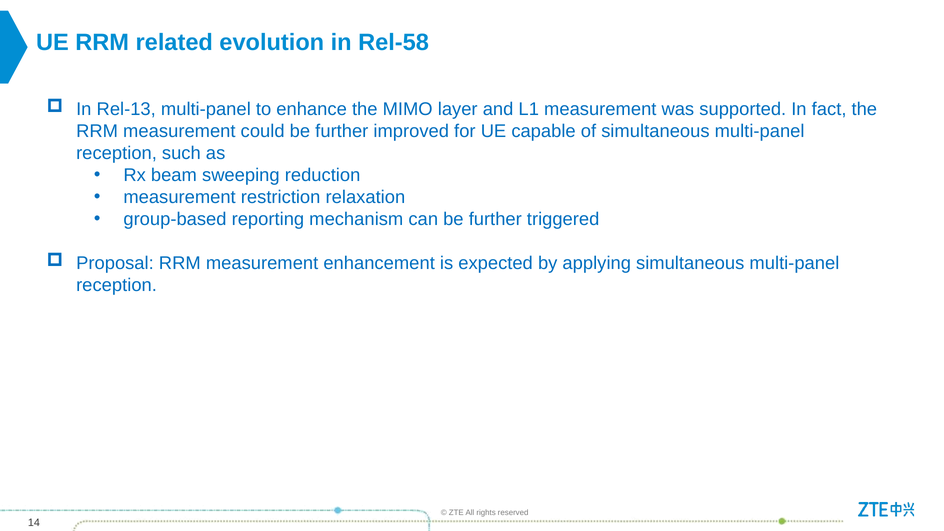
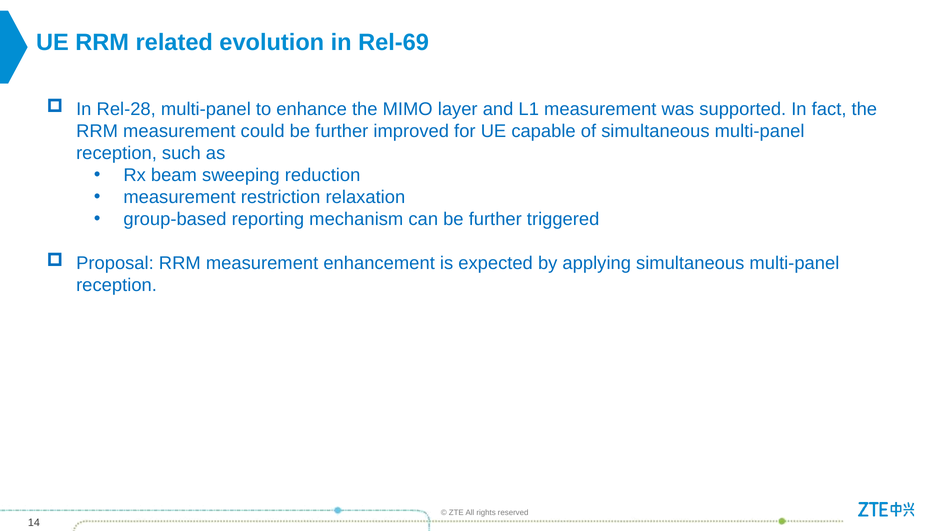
Rel-58: Rel-58 -> Rel-69 (394, 42)
Rel-13: Rel-13 -> Rel-28 (126, 109)
